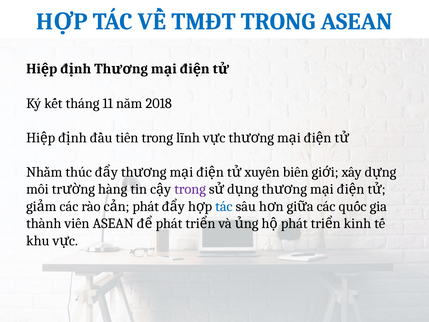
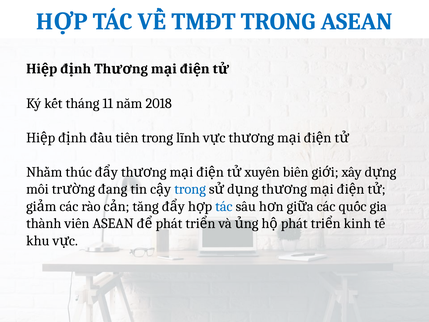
hàng: hàng -> đang (113, 189)
trong colour: purple -> blue (190, 189)
phát: phát -> tăng (146, 206)
